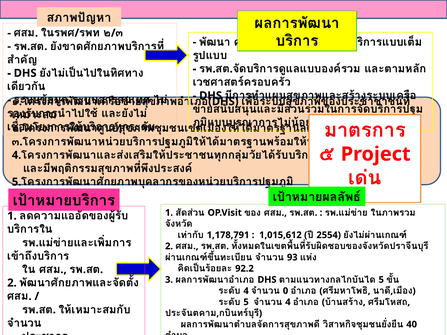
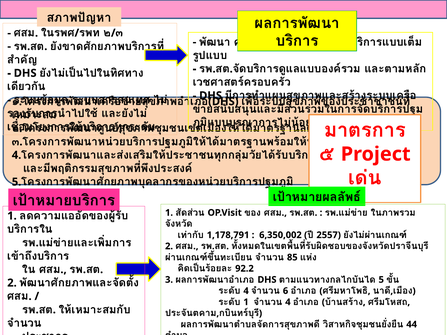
1,015,612: 1,015,612 -> 6,350,002 (280, 235)
2554: 2554 -> 2557 (329, 235)
93: 93 -> 85 (292, 258)
0: 0 -> 6 (286, 291)
5: 5 -> 1 (246, 302)
40: 40 -> 44 (412, 325)
